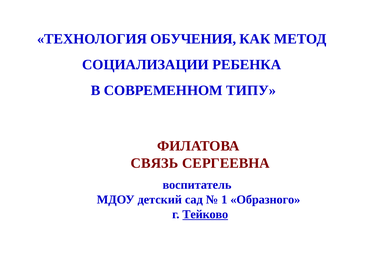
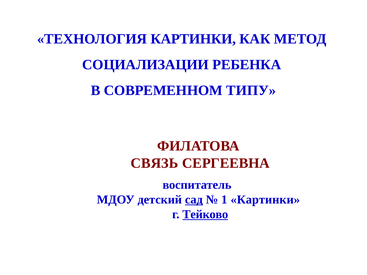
ТЕХНОЛОГИЯ ОБУЧЕНИЯ: ОБУЧЕНИЯ -> КАРТИНКИ (193, 39)
сад underline: none -> present (194, 200)
1 Образного: Образного -> Картинки (265, 200)
